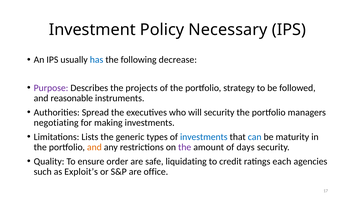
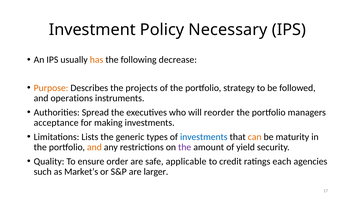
has colour: blue -> orange (97, 60)
Purpose colour: purple -> orange (51, 88)
reasonable: reasonable -> operations (72, 98)
will security: security -> reorder (219, 112)
negotiating: negotiating -> acceptance (56, 123)
can colour: blue -> orange (255, 137)
days: days -> yield (246, 147)
liquidating: liquidating -> applicable (186, 161)
Exploit’s: Exploit’s -> Market’s (81, 172)
office: office -> larger (156, 172)
